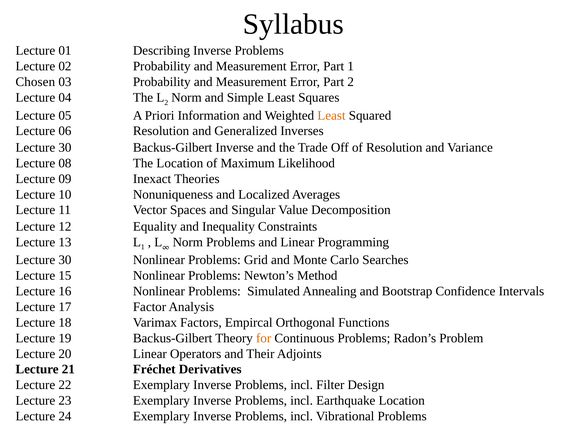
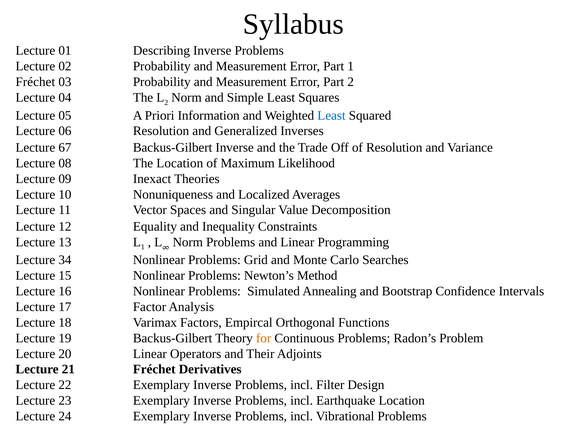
Chosen: Chosen -> Fréchet (35, 82)
Least colour: orange -> blue (331, 115)
30: 30 -> 67 (65, 148)
30: 30 -> 34 (65, 260)
